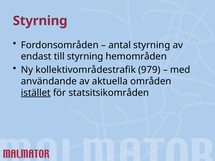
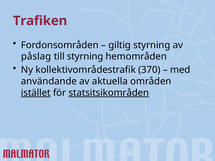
Styrning: Styrning -> Trafiken (40, 21)
antal: antal -> giltig (120, 45)
endast: endast -> påslag (36, 57)
979: 979 -> 370 (149, 70)
statsitsikområden underline: none -> present (109, 93)
